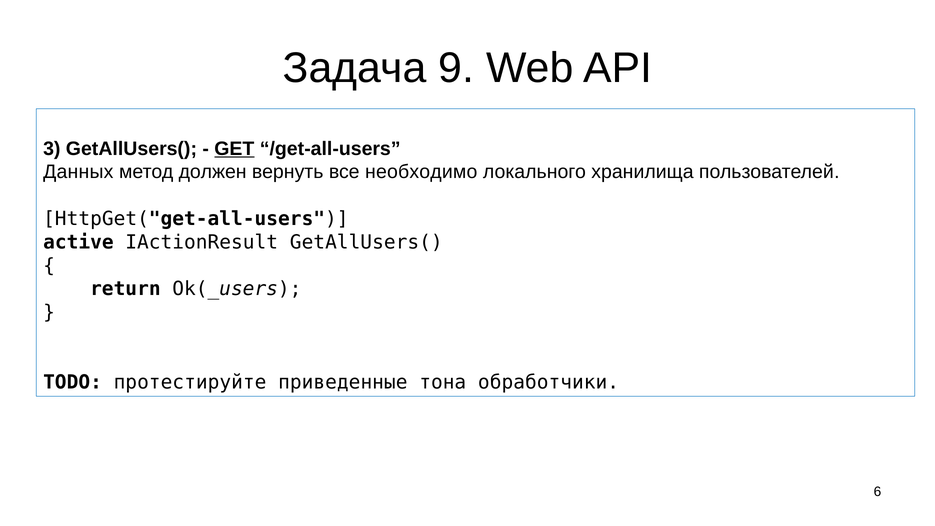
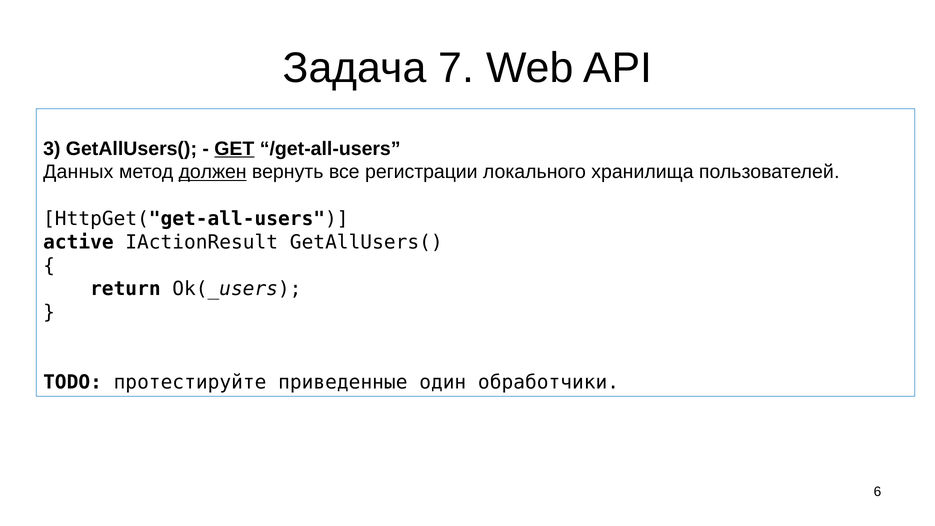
9: 9 -> 7 (456, 68)
должен underline: none -> present (213, 172)
необходимо: необходимо -> регистрации (421, 172)
тона: тона -> один (443, 382)
